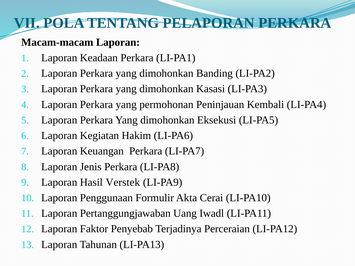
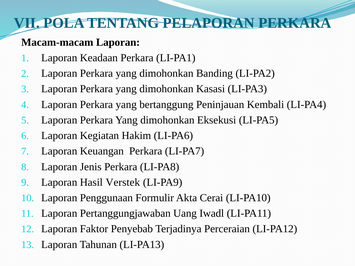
permohonan: permohonan -> bertanggung (166, 105)
